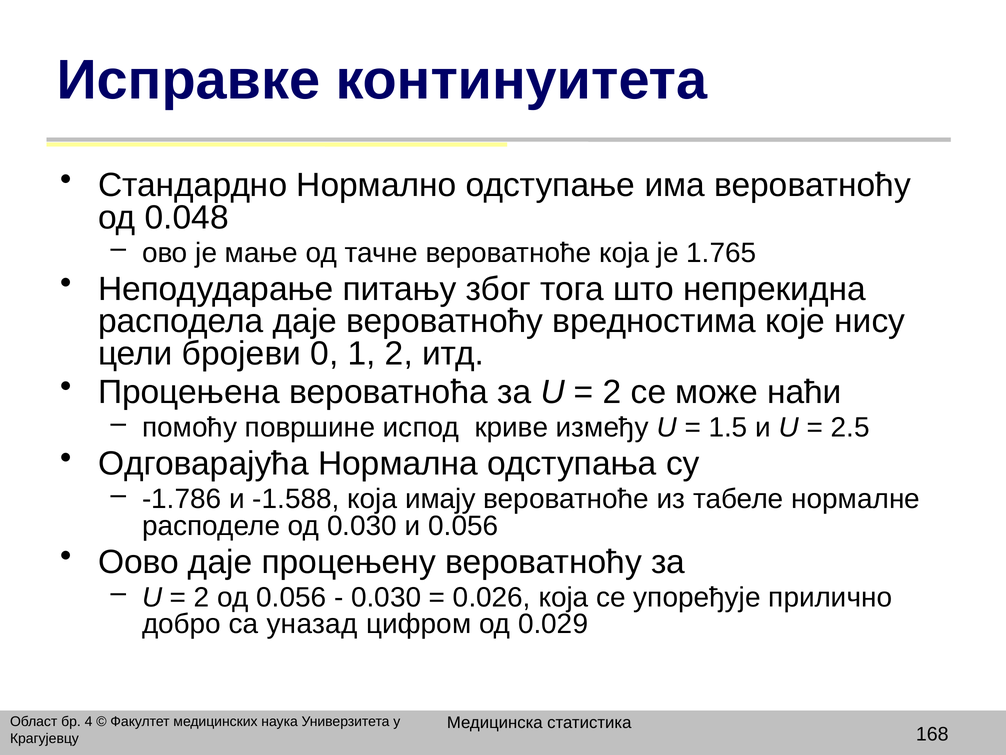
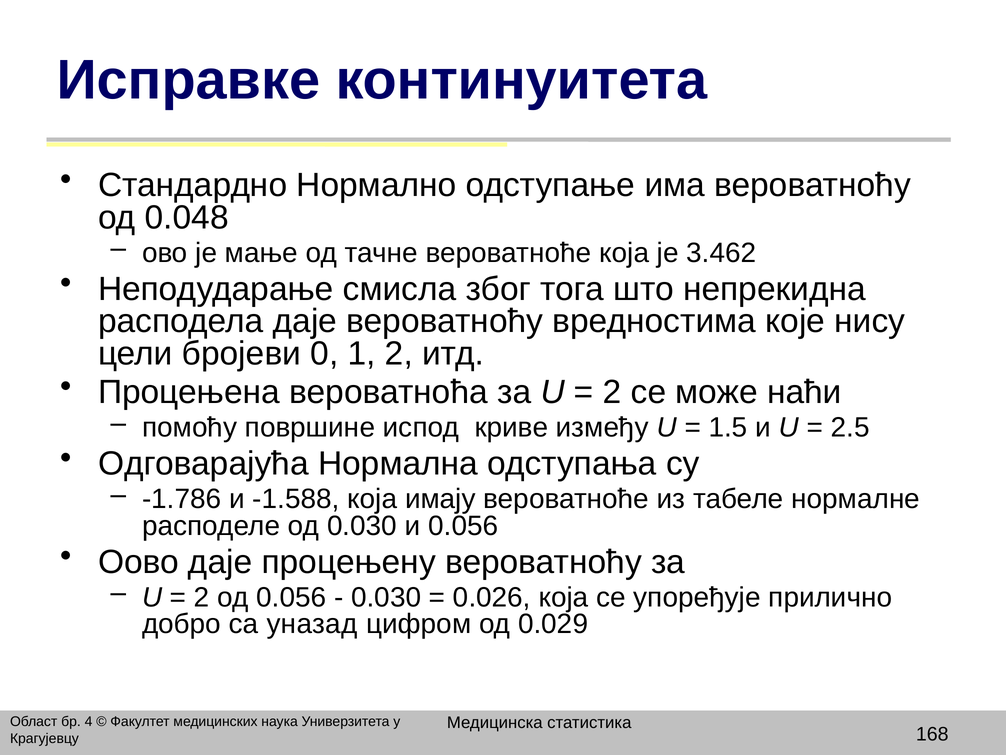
1.765: 1.765 -> 3.462 (721, 253)
питању: питању -> смисла (400, 289)
